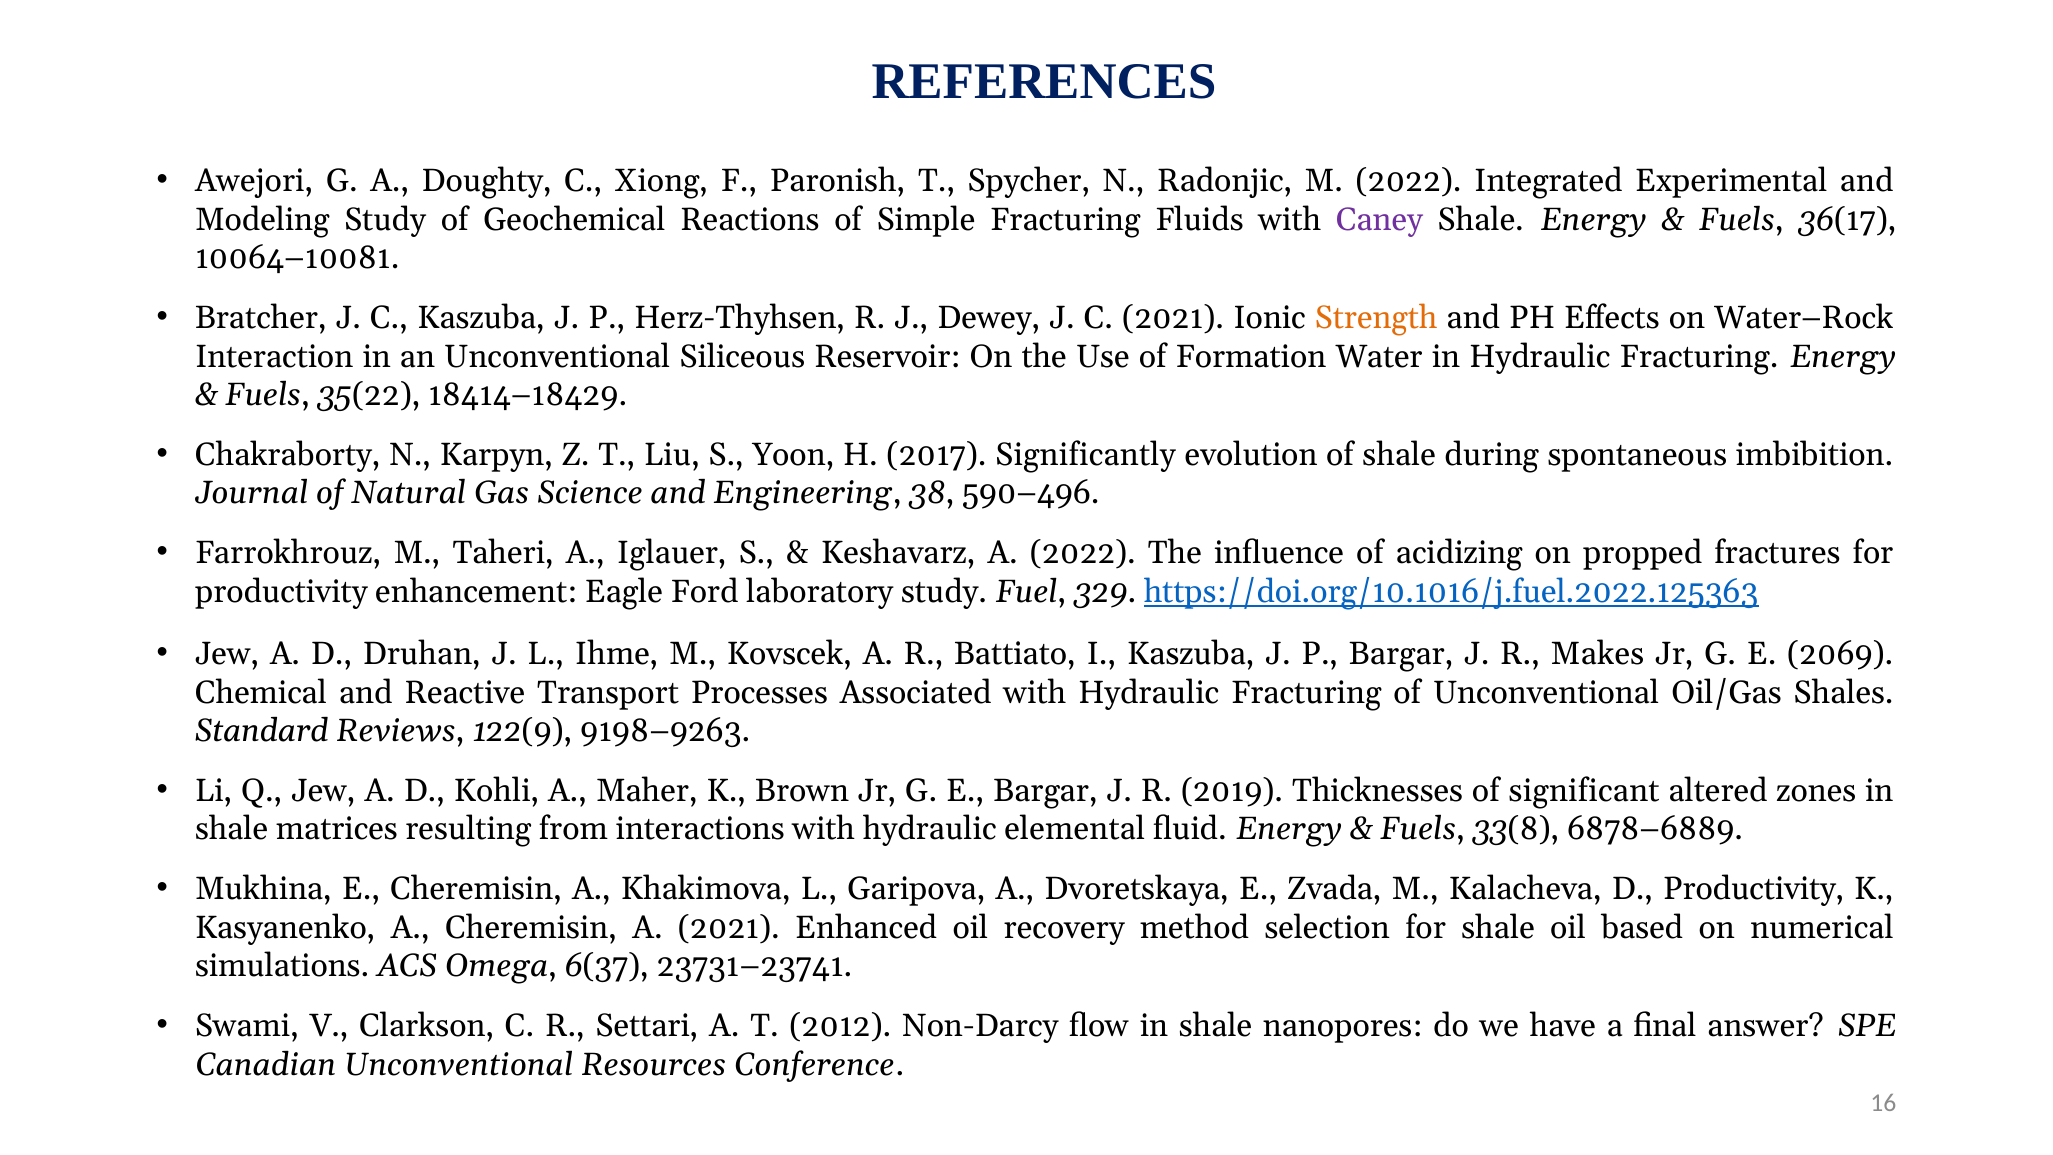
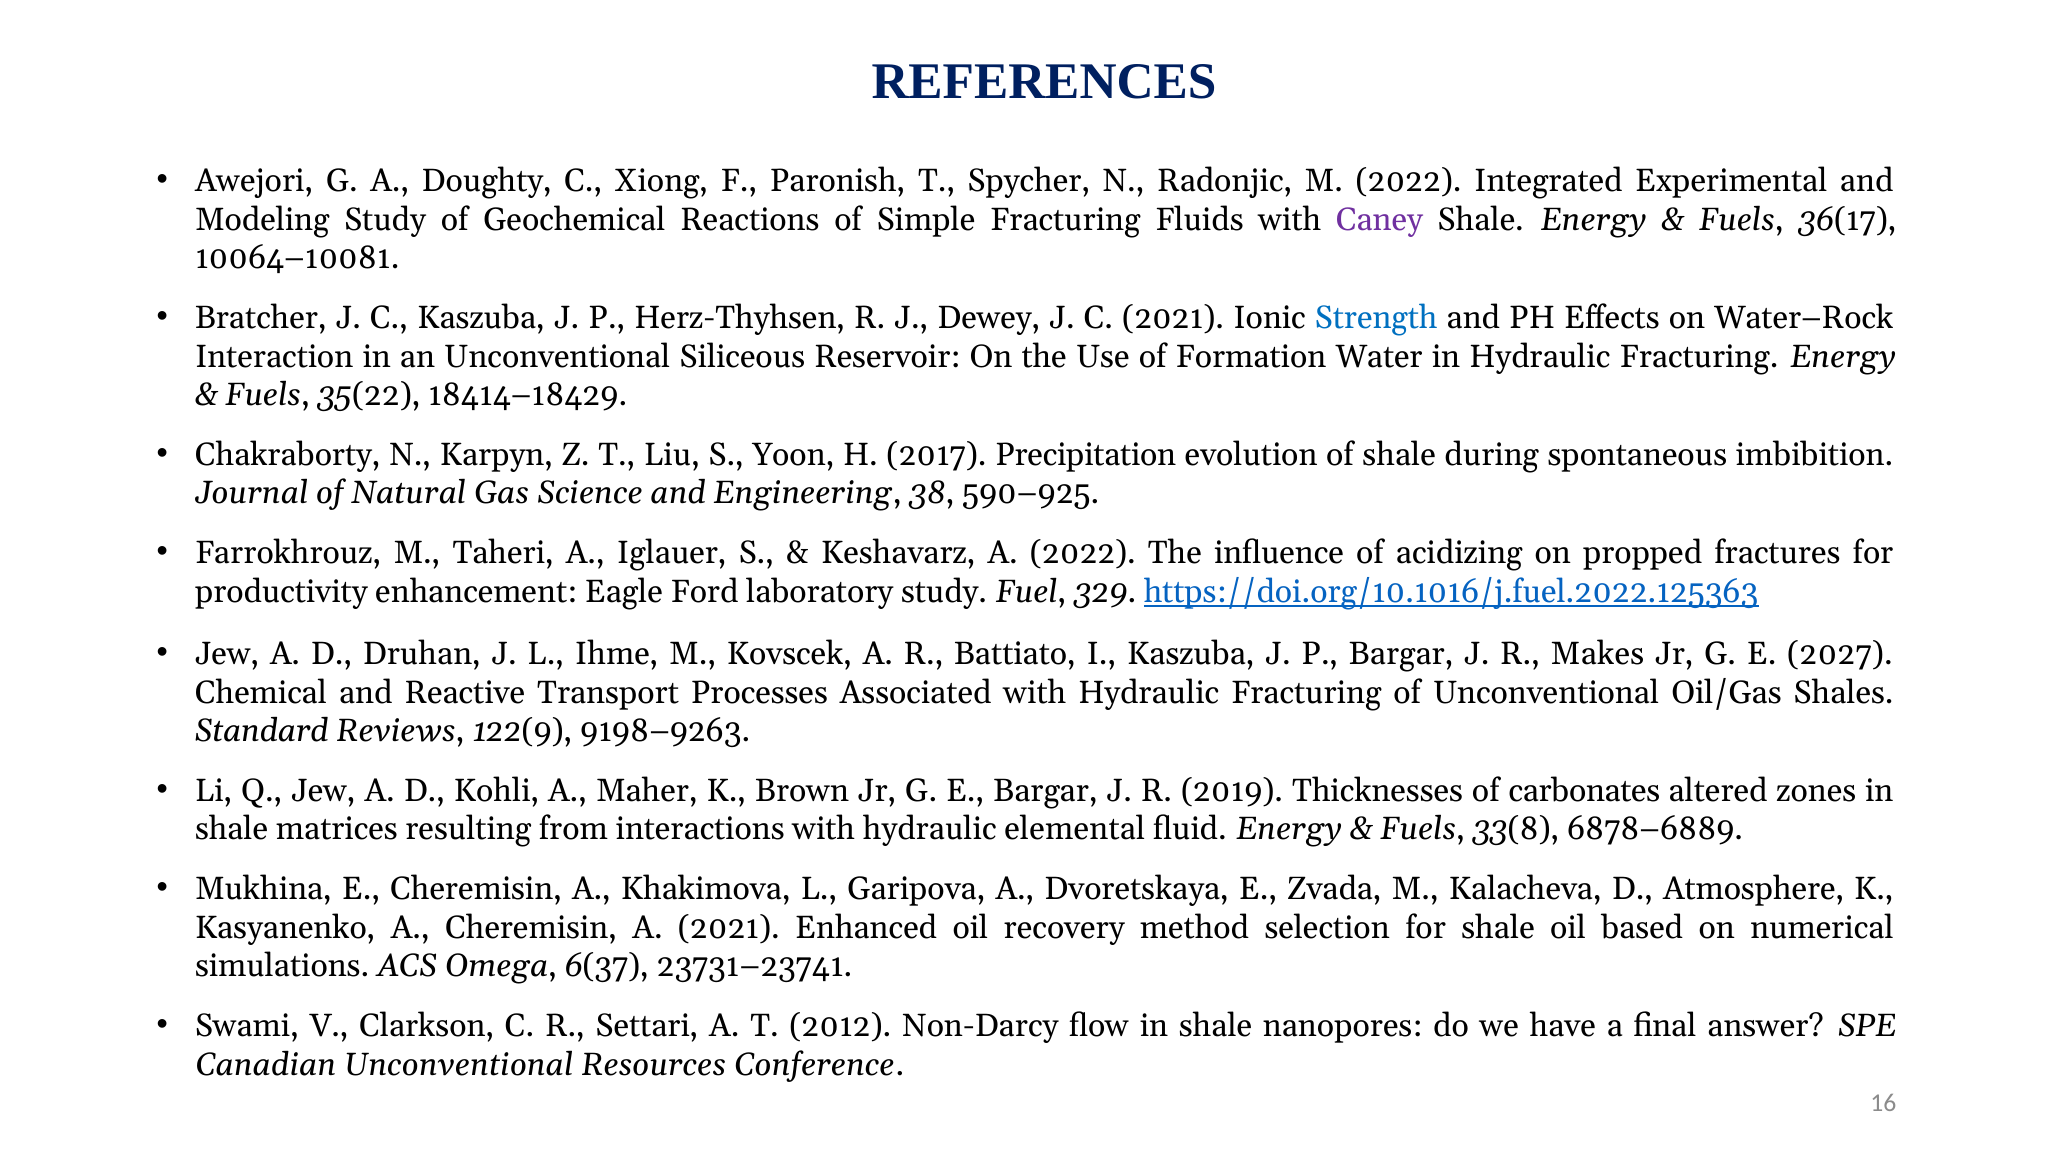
Strength colour: orange -> blue (1376, 318)
Significantly: Significantly -> Precipitation (1086, 455)
590–496: 590–496 -> 590–925 (1031, 493)
2069: 2069 -> 2027 (1840, 654)
significant: significant -> carbonates (1584, 791)
D Productivity: Productivity -> Atmosphere (1754, 889)
